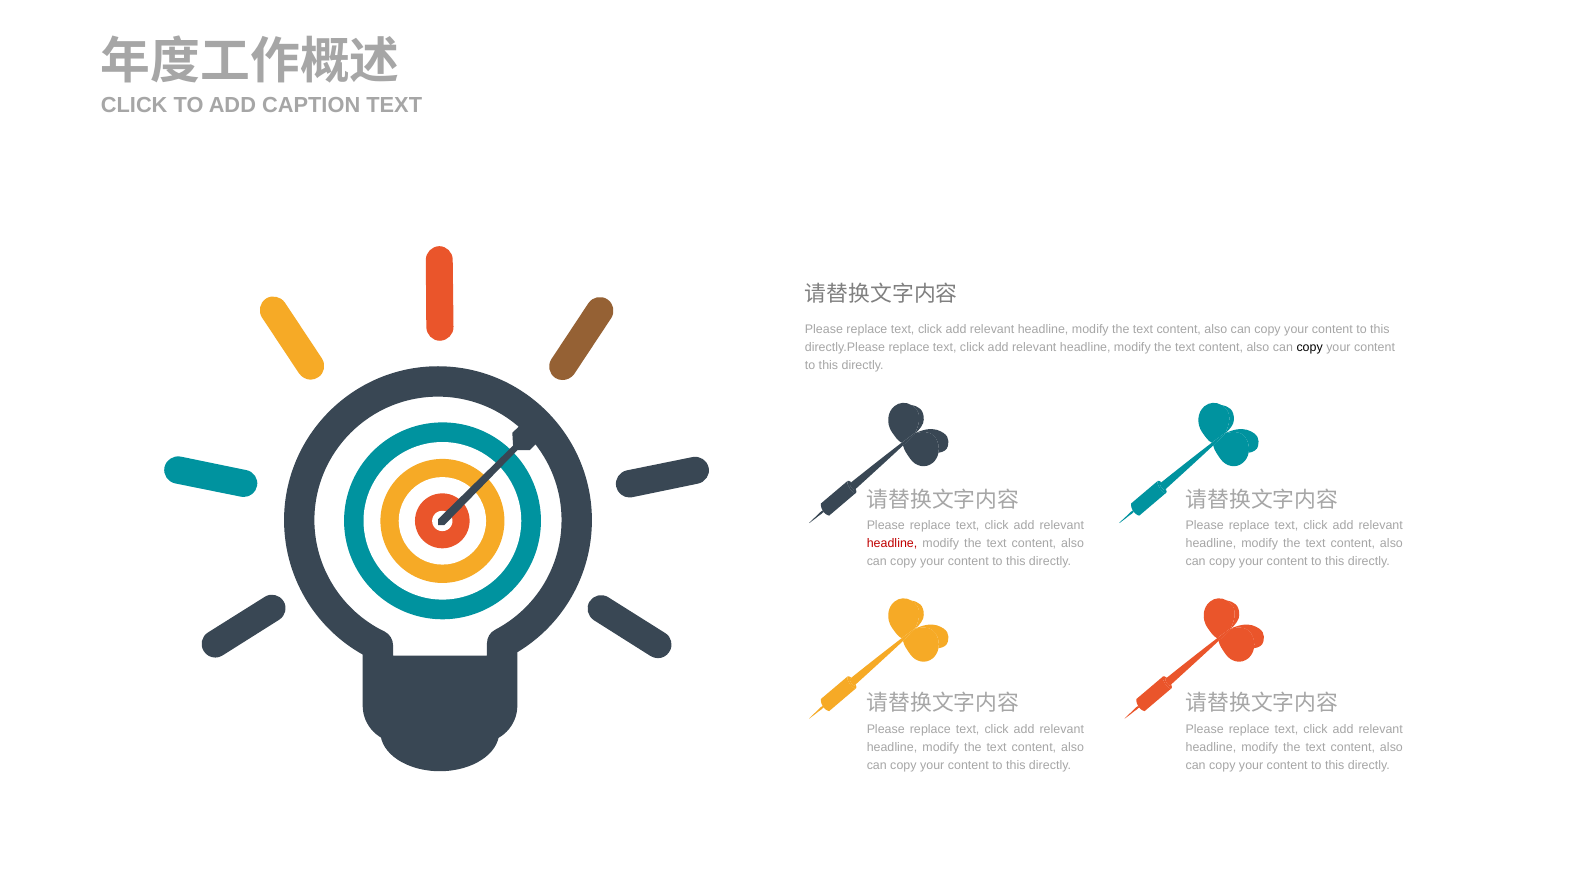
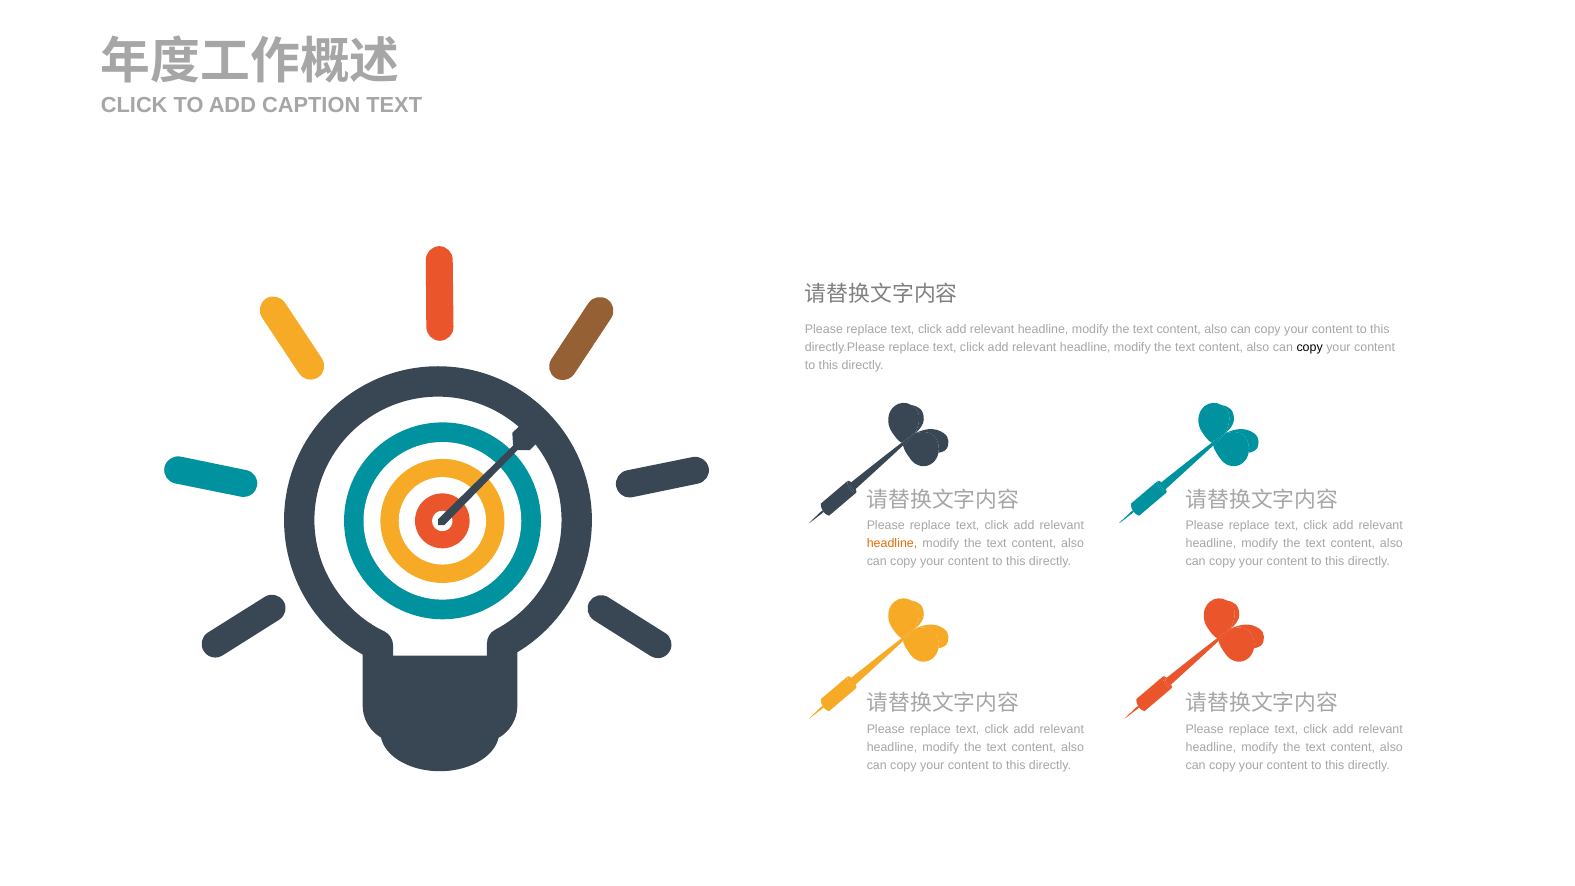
headline colour: red -> orange (892, 543)
